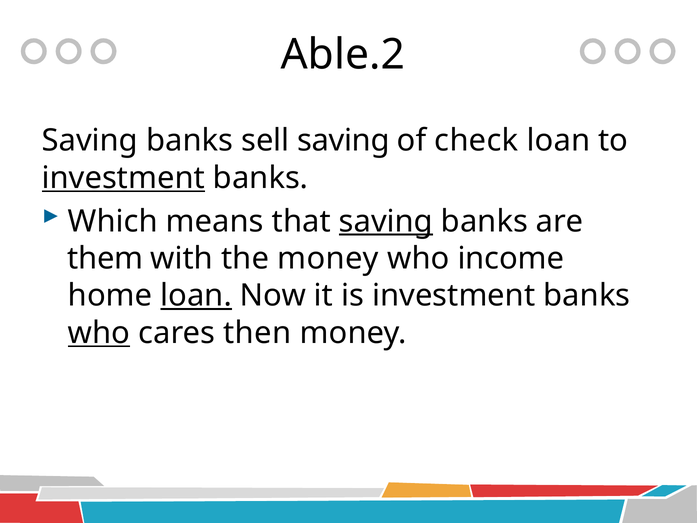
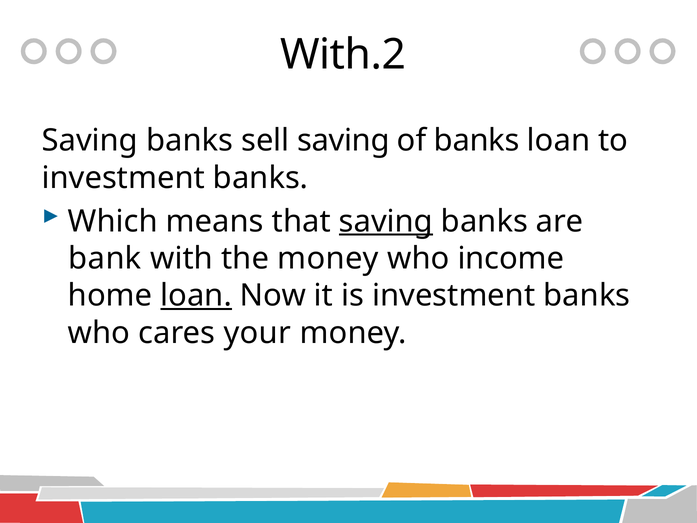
Able.2: Able.2 -> With.2 (343, 55)
of check: check -> banks (477, 141)
investment underline: present -> none (123, 178)
them: them -> bank (105, 258)
who underline: present -> none (99, 333)
then: then -> your (257, 333)
